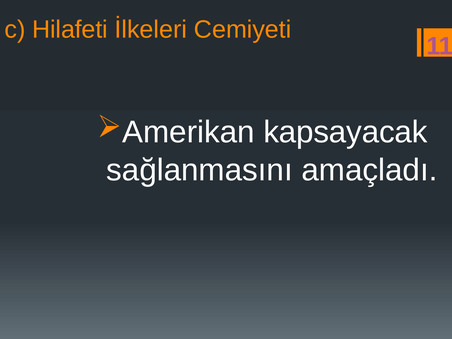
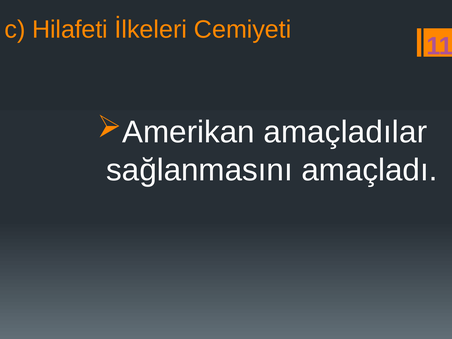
kapsayacak: kapsayacak -> amaçladılar (345, 132)
